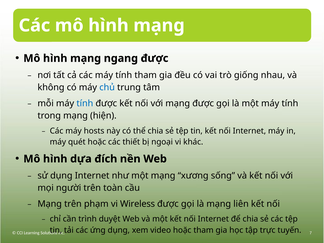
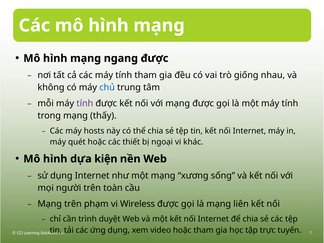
tính colour: blue -> purple (85, 103)
hiện: hiện -> thấy (103, 116)
đích: đích -> kiện (106, 159)
